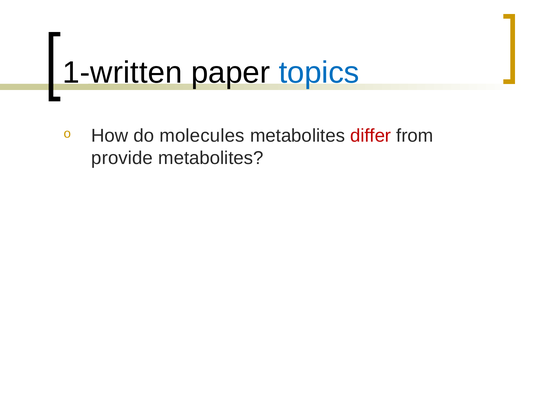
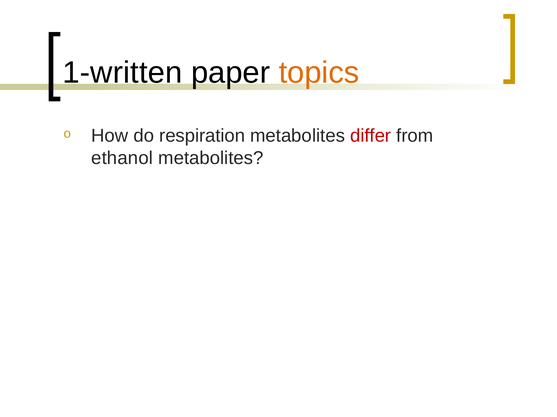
topics colour: blue -> orange (319, 73)
molecules: molecules -> respiration (202, 136)
provide: provide -> ethanol (122, 158)
